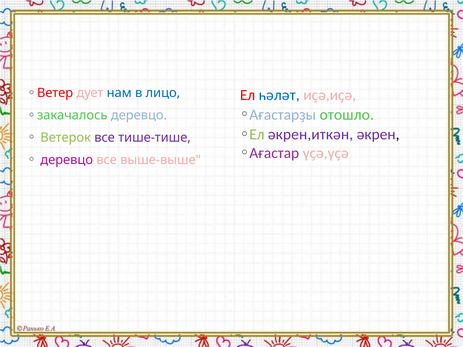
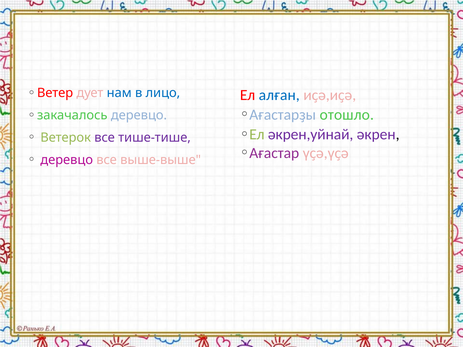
һәләт: һәләт -> алған (279, 95)
әкрен,иткән: әкрен,иткән -> әкрен,уйнай (311, 135)
